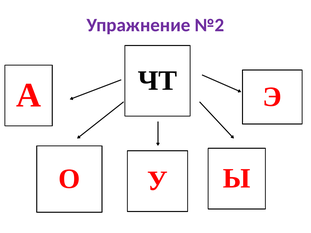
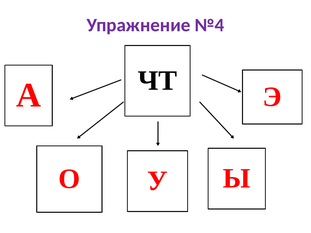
№2: №2 -> №4 (209, 25)
